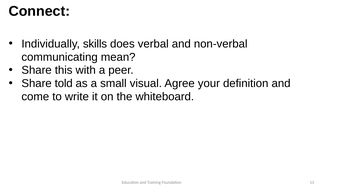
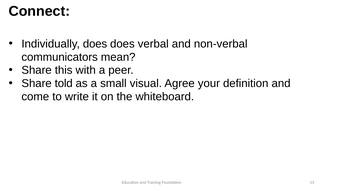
Individually skills: skills -> does (95, 44)
communicating: communicating -> communicators (60, 57)
